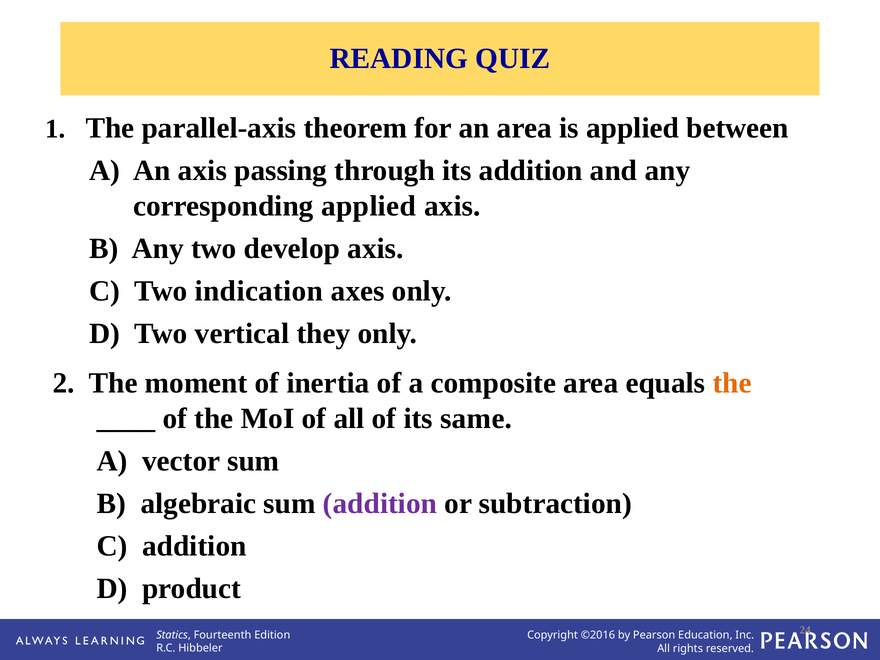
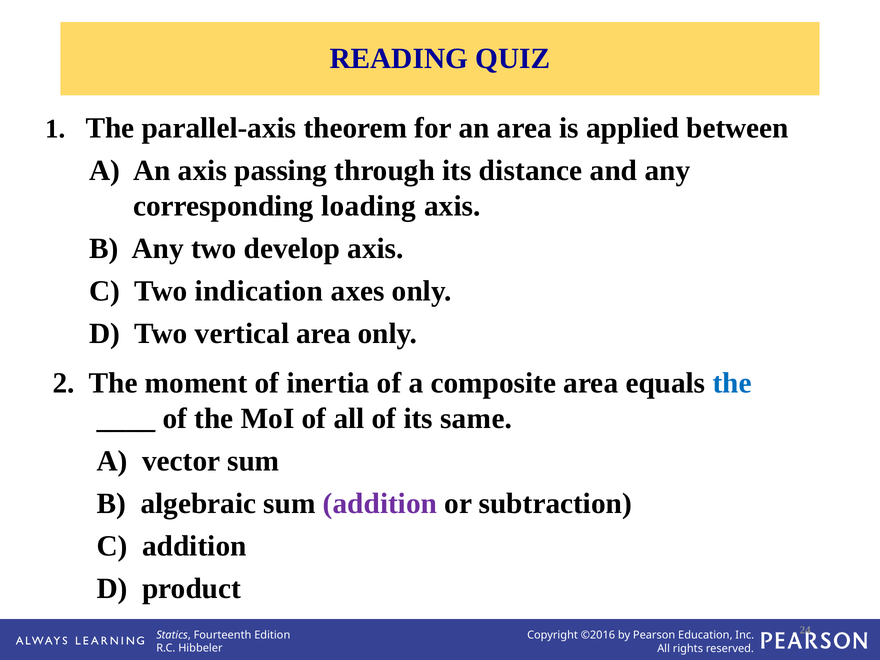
its addition: addition -> distance (531, 171)
corresponding applied: applied -> loading (369, 206)
vertical they: they -> area (324, 334)
the colour: orange -> blue (732, 383)
